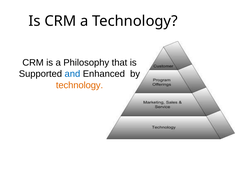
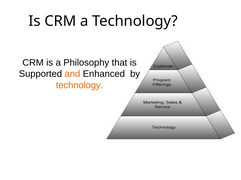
and colour: blue -> orange (72, 74)
